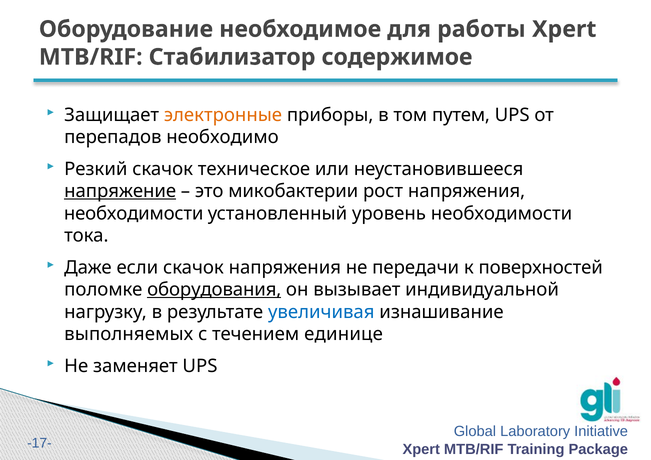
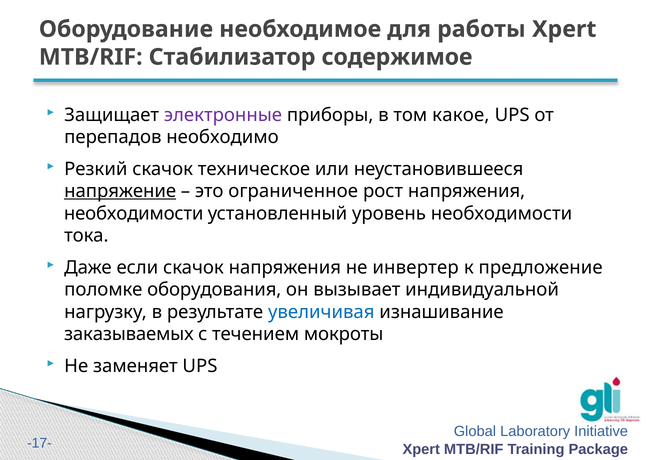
электронные colour: orange -> purple (223, 115)
путем: путем -> какое (461, 115)
микобактерии: микобактерии -> ограниченное (293, 191)
передачи: передачи -> инвертер (416, 267)
поверхностей: поверхностей -> предложение (541, 267)
оборудования underline: present -> none (214, 289)
выполняемых: выполняемых -> заказываемых (129, 334)
единице: единице -> мокроты (344, 334)
